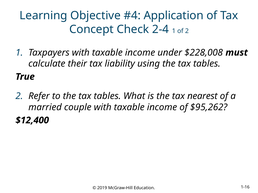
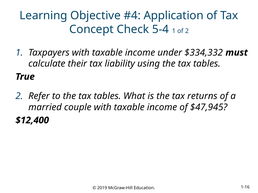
2-4: 2-4 -> 5-4 (160, 29)
$228,008: $228,008 -> $334,332 (204, 53)
nearest: nearest -> returns (202, 96)
$95,262: $95,262 -> $47,945 (209, 108)
